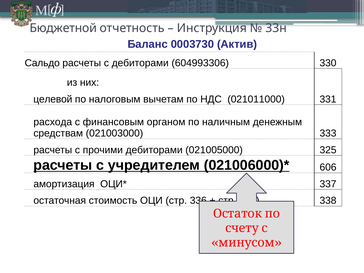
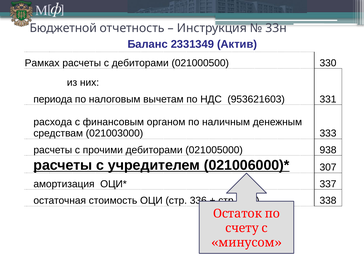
0003730: 0003730 -> 2331349 (192, 44)
Сальдо: Сальдо -> Рамках (42, 63)
604993306: 604993306 -> 021000500 (200, 63)
целевой: целевой -> периода (53, 99)
021011000: 021011000 -> 953621603 (256, 99)
325: 325 -> 938 (328, 150)
606: 606 -> 307 (328, 167)
